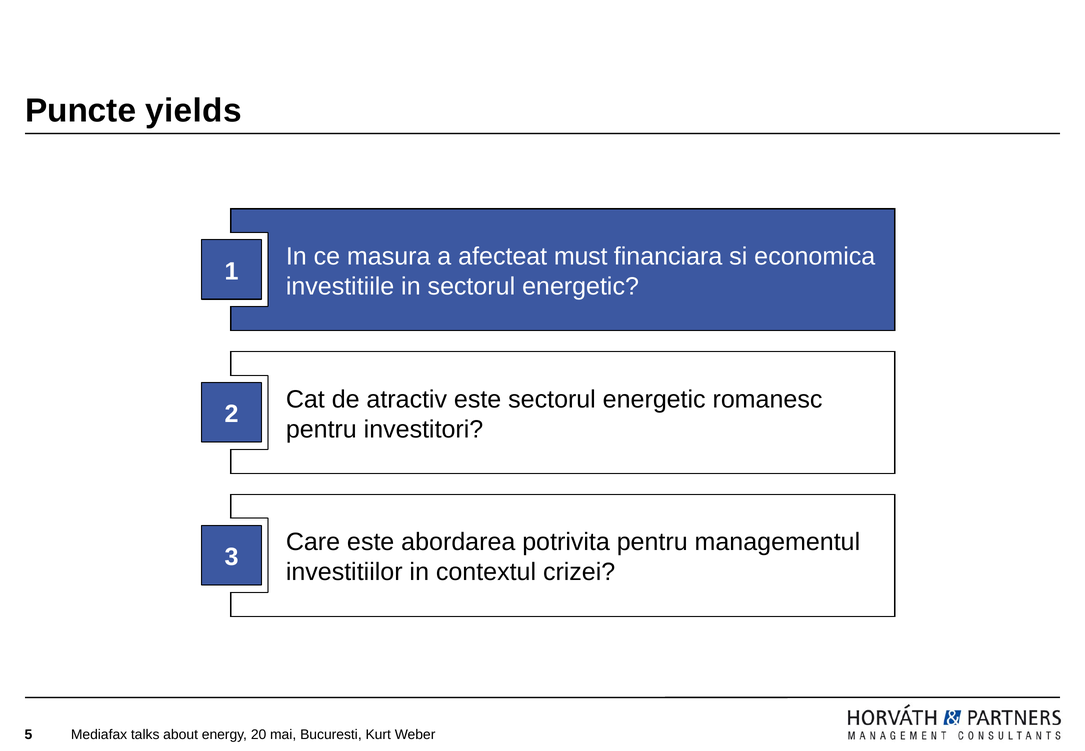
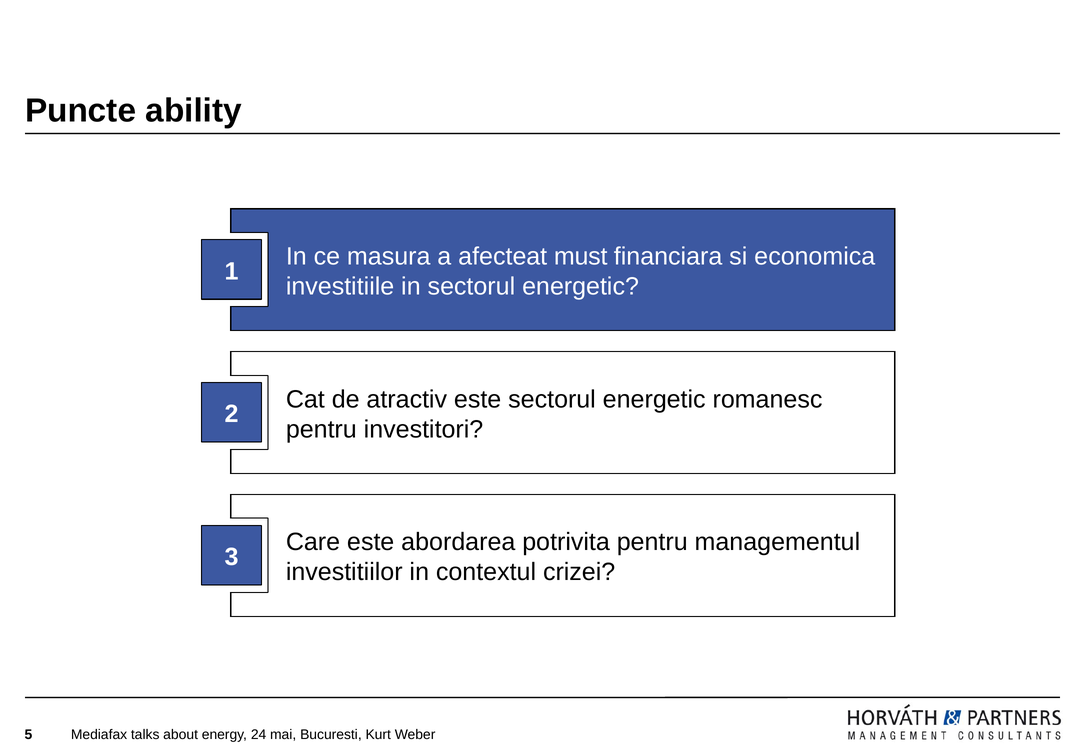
yields: yields -> ability (194, 111)
20: 20 -> 24 (259, 735)
